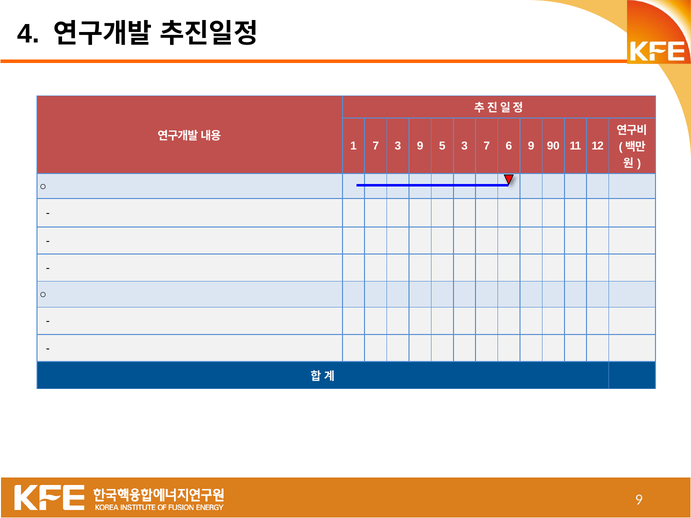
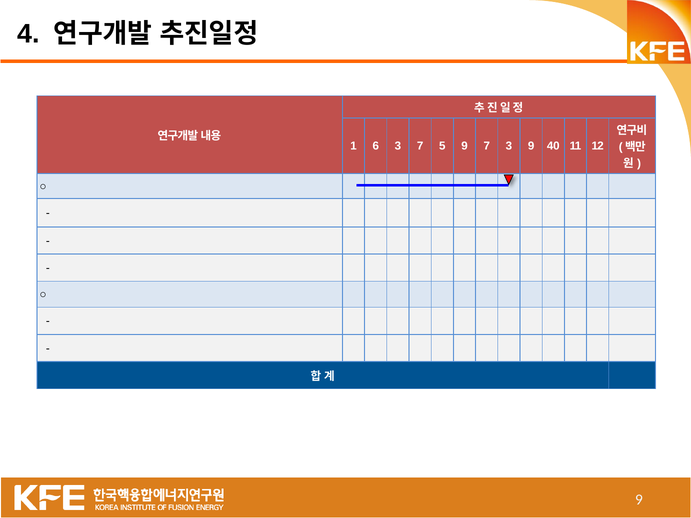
1 7: 7 -> 6 (376, 146)
3 9: 9 -> 7 (420, 146)
5 3: 3 -> 9 (465, 146)
7 6: 6 -> 3 (509, 146)
90: 90 -> 40 (553, 146)
